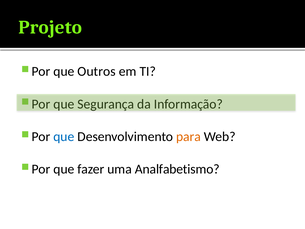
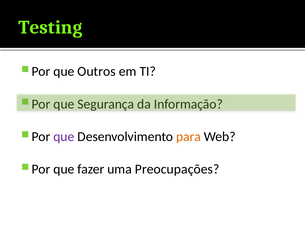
Projeto: Projeto -> Testing (50, 27)
que colour: blue -> purple (64, 136)
Analfabetismo: Analfabetismo -> Preocupações (177, 169)
